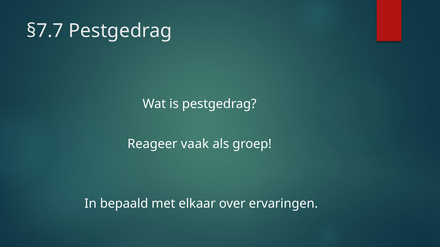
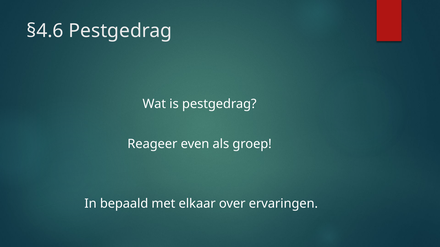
§7.7: §7.7 -> §4.6 (45, 31)
vaak: vaak -> even (195, 144)
